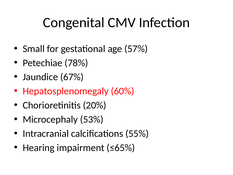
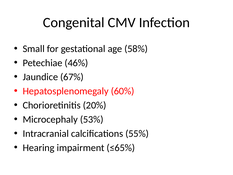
57%: 57% -> 58% (136, 49)
78%: 78% -> 46% (76, 63)
